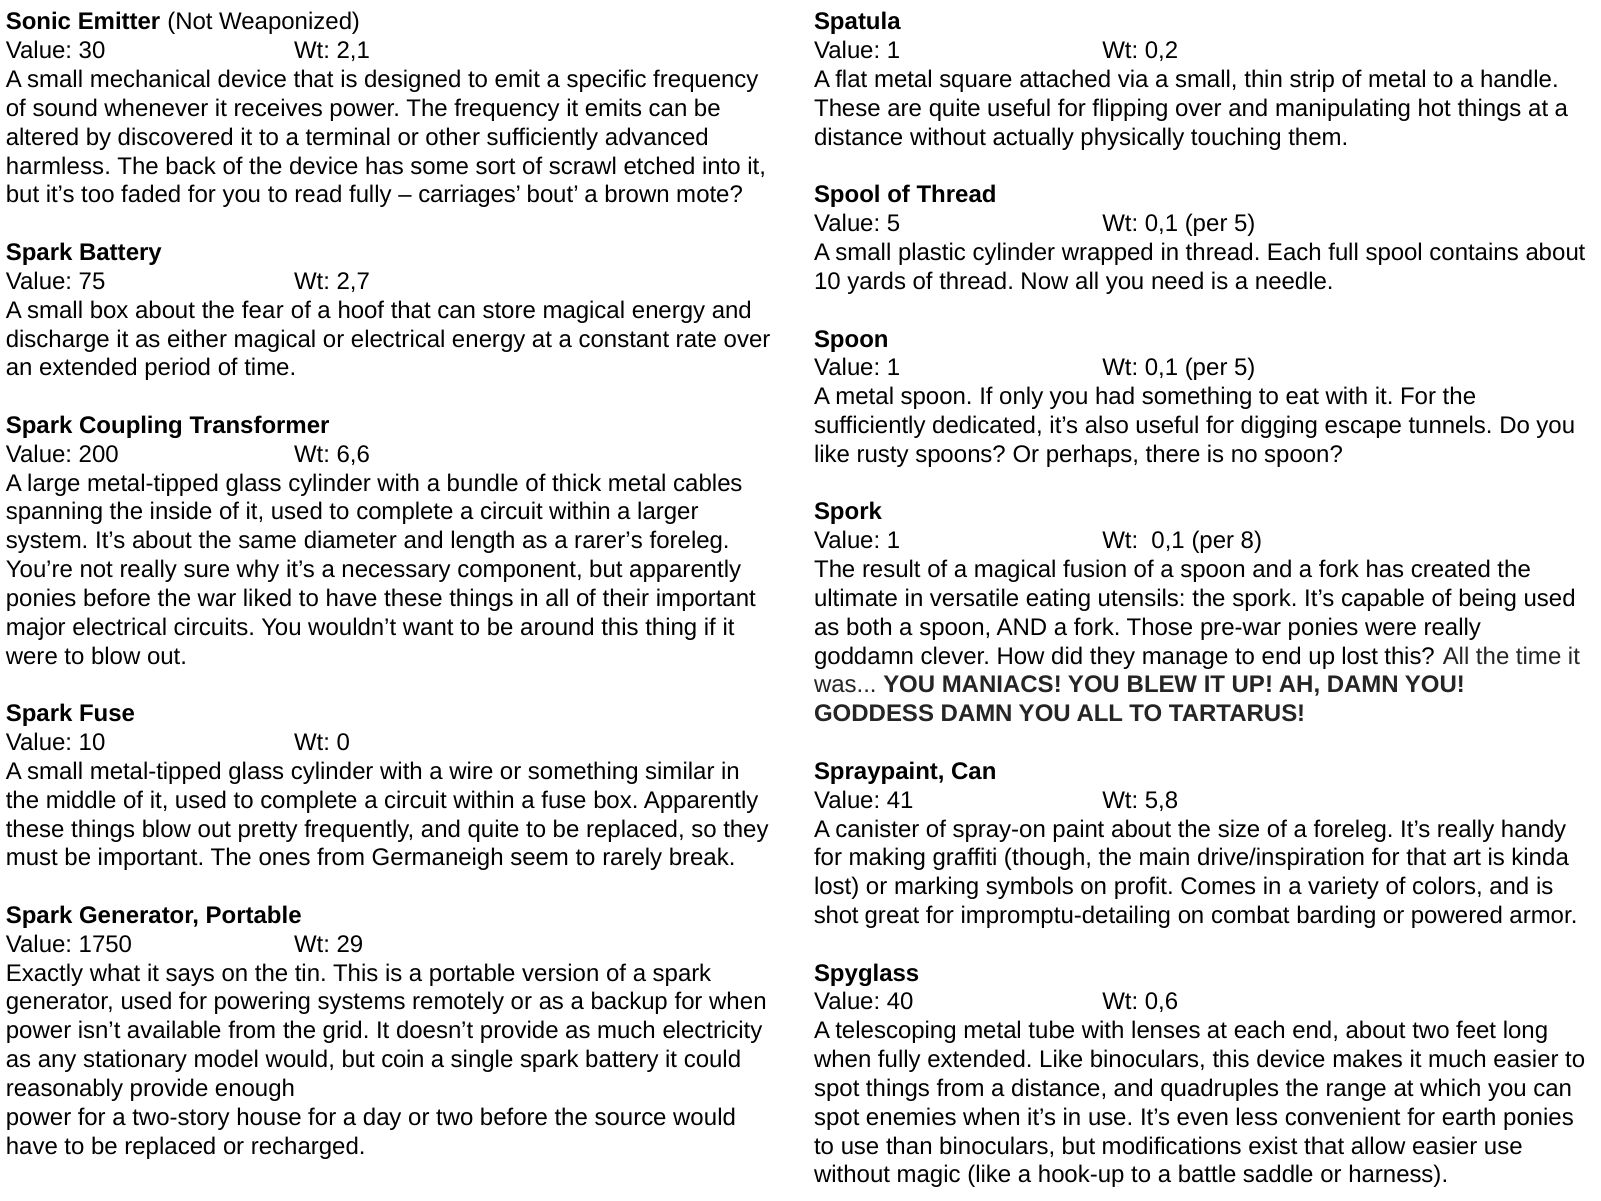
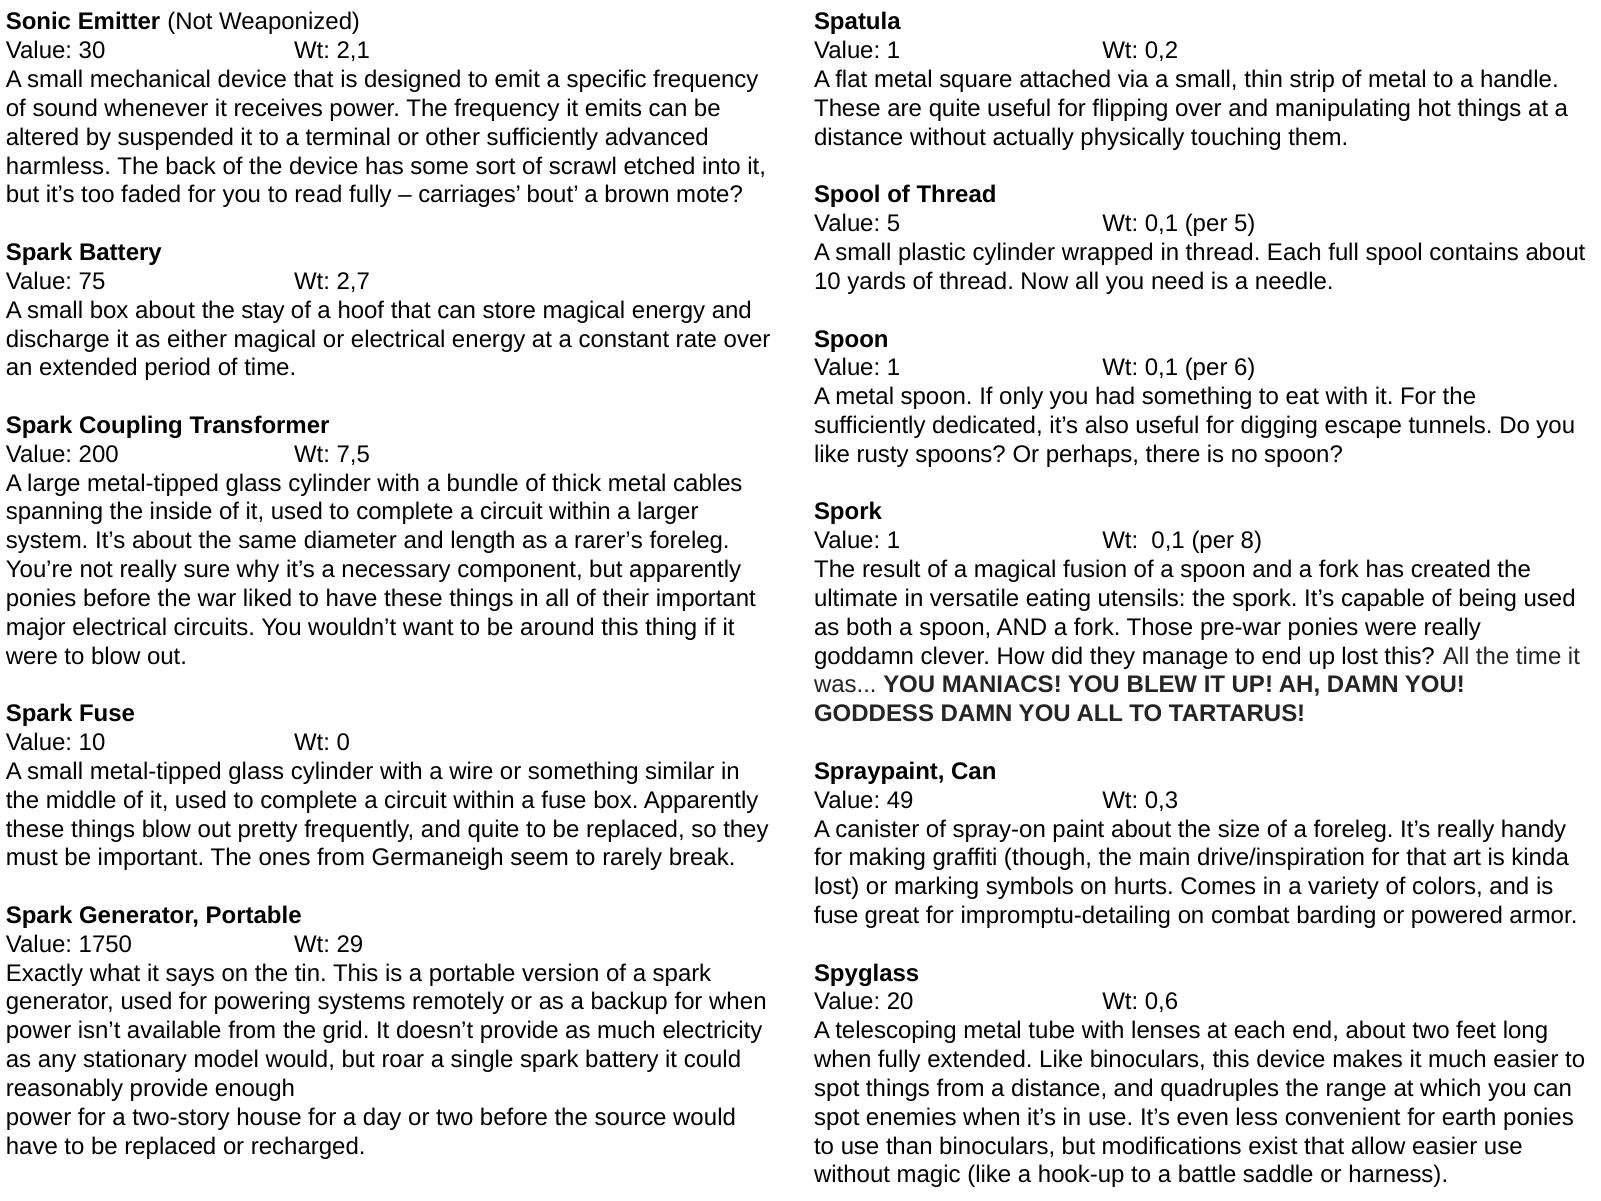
discovered: discovered -> suspended (176, 137)
fear: fear -> stay (263, 310)
5: 5 -> 6 (1245, 368)
6,6: 6,6 -> 7,5 (353, 454)
41: 41 -> 49 (900, 800)
5,8: 5,8 -> 0,3 (1161, 800)
profit: profit -> hurts (1144, 887)
shot: shot -> fuse (836, 915)
40: 40 -> 20 (900, 1002)
coin: coin -> roar (403, 1059)
